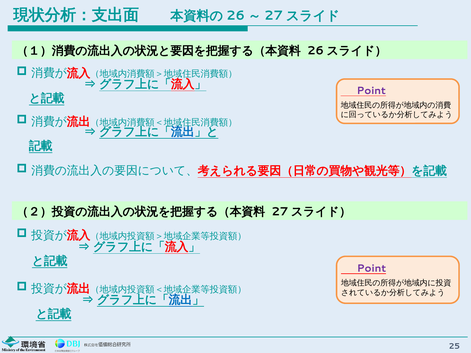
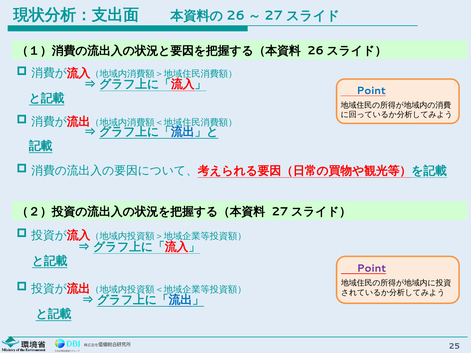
Point colour: purple -> blue (371, 91)
